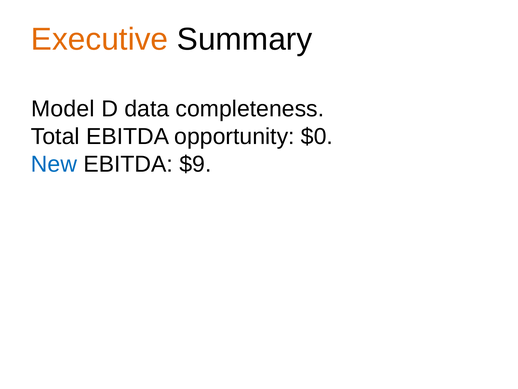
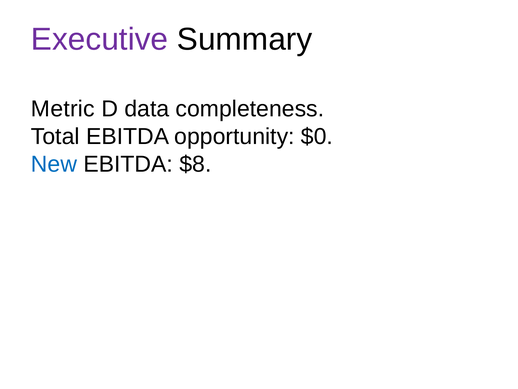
Executive colour: orange -> purple (100, 39)
Model: Model -> Metric (63, 109)
$9: $9 -> $8 (195, 164)
